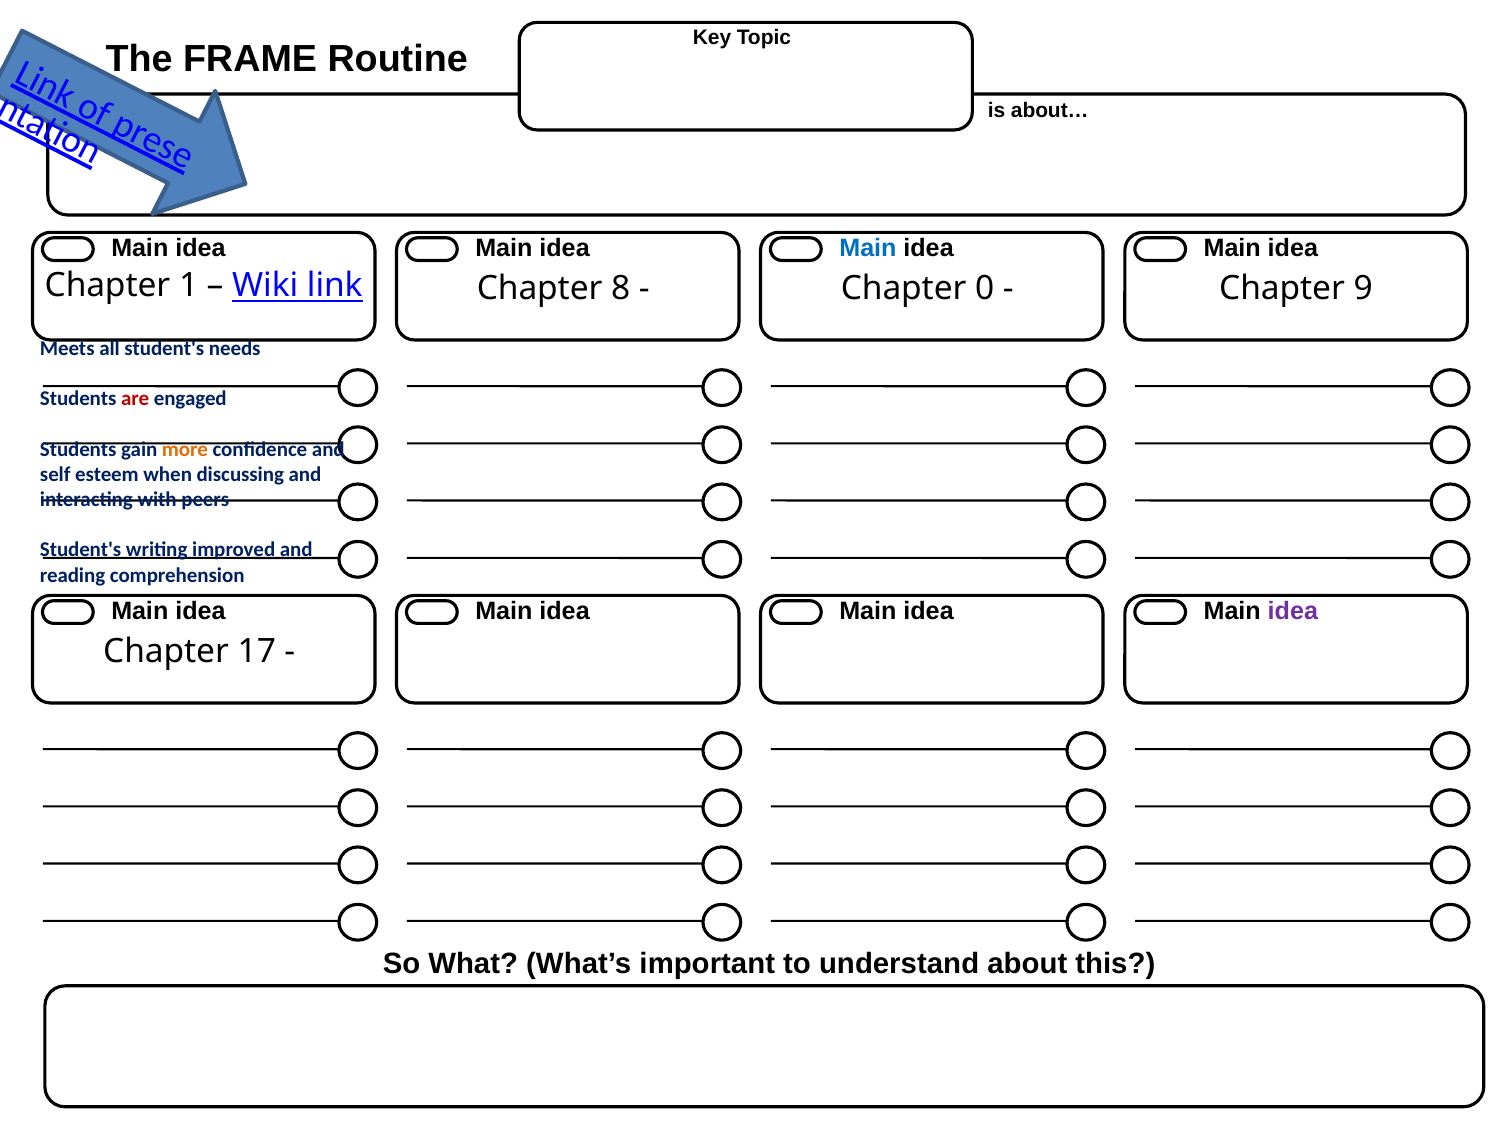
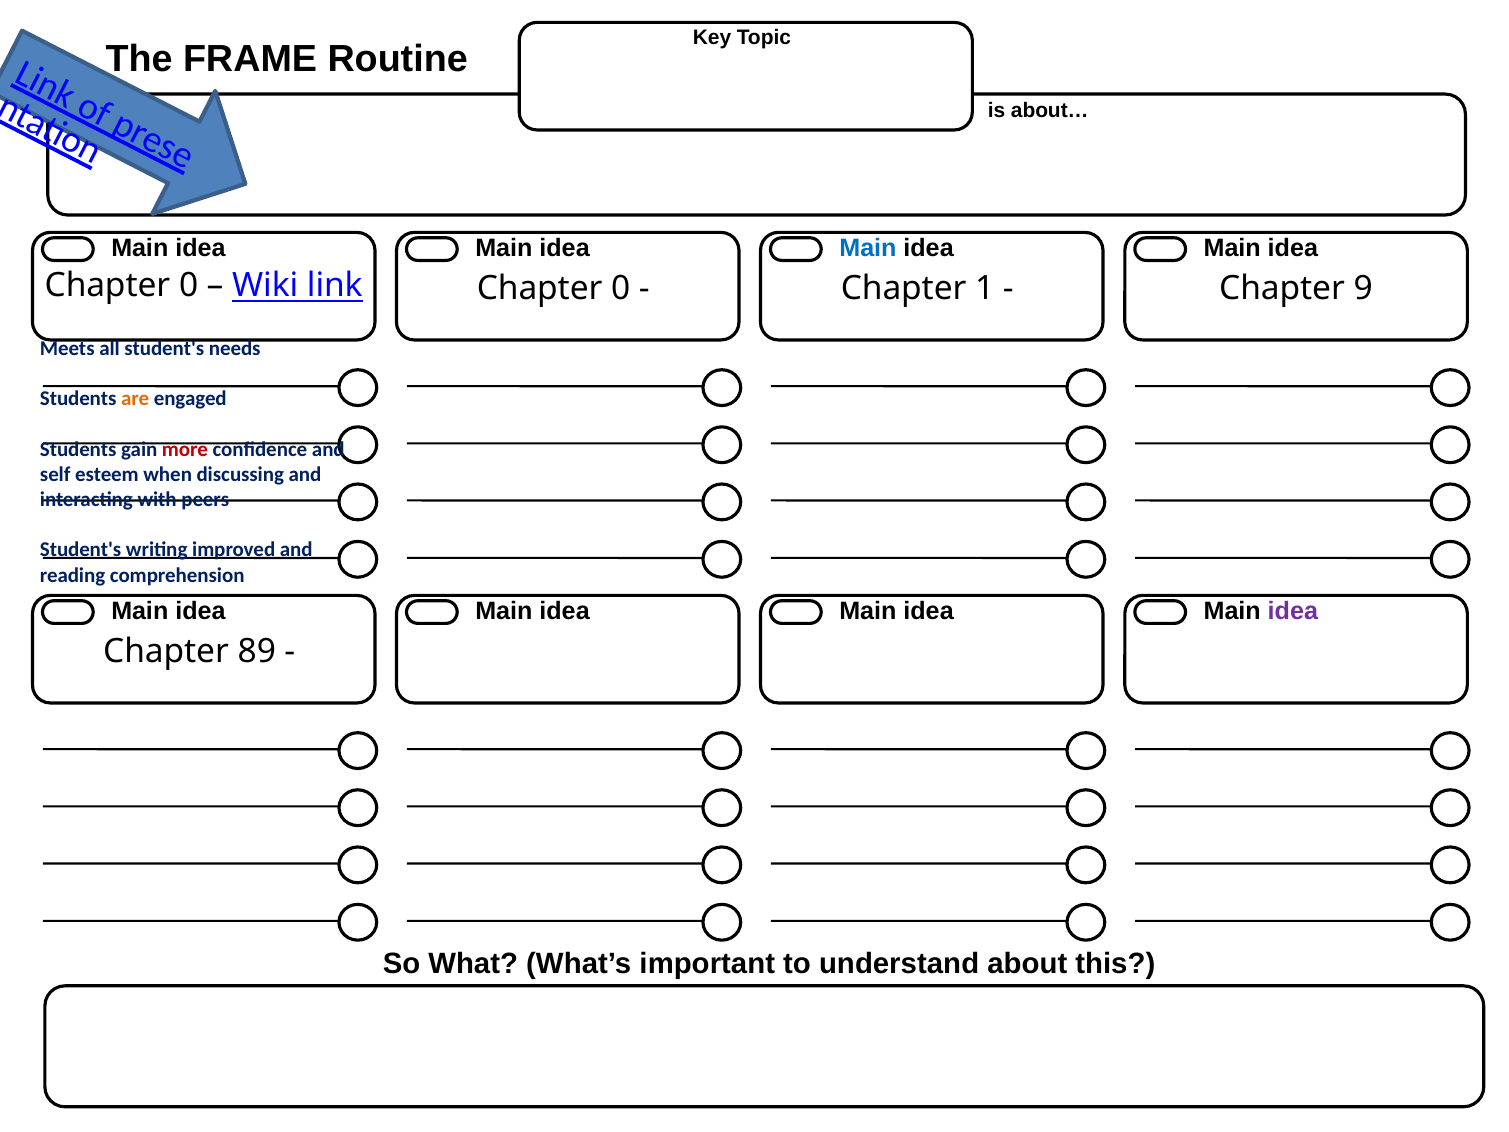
1: 1 -> 0 (189, 286)
8: 8 -> 0 (621, 288)
0: 0 -> 1 (985, 288)
are colour: red -> orange (135, 399)
more colour: orange -> red (185, 449)
17: 17 -> 89 (257, 651)
